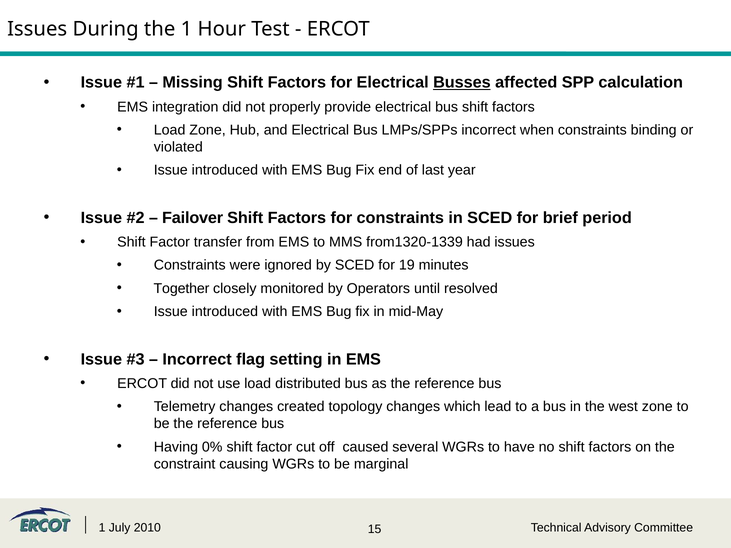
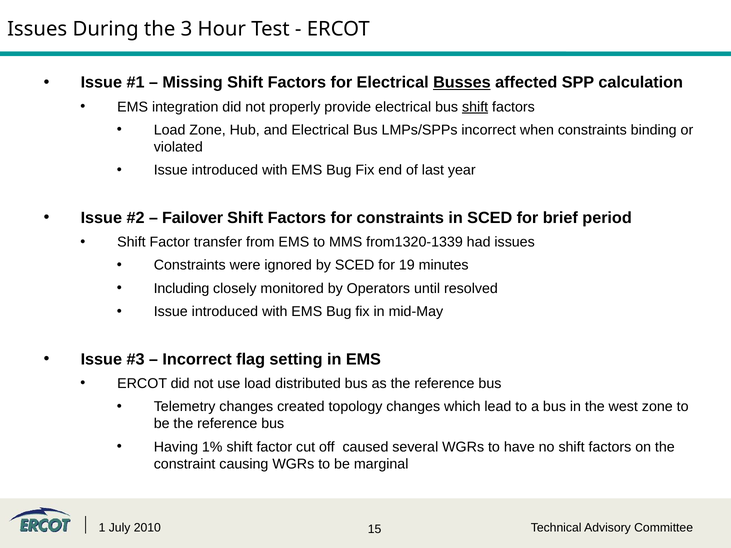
the 1: 1 -> 3 (187, 29)
shift underline: none -> present (475, 107)
Together: Together -> Including (182, 289)
0%: 0% -> 1% (212, 447)
